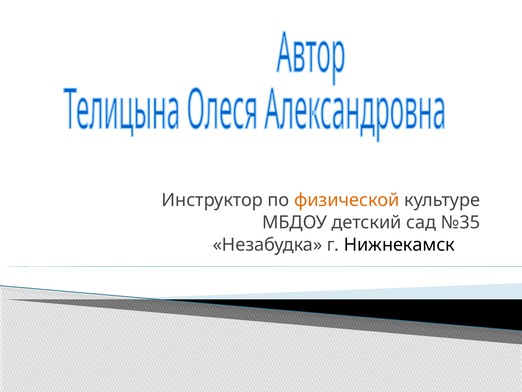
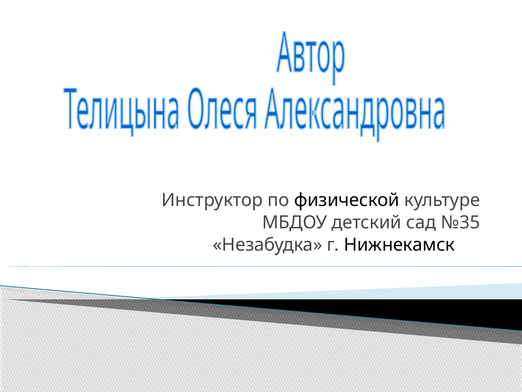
физической colour: orange -> black (347, 200)
